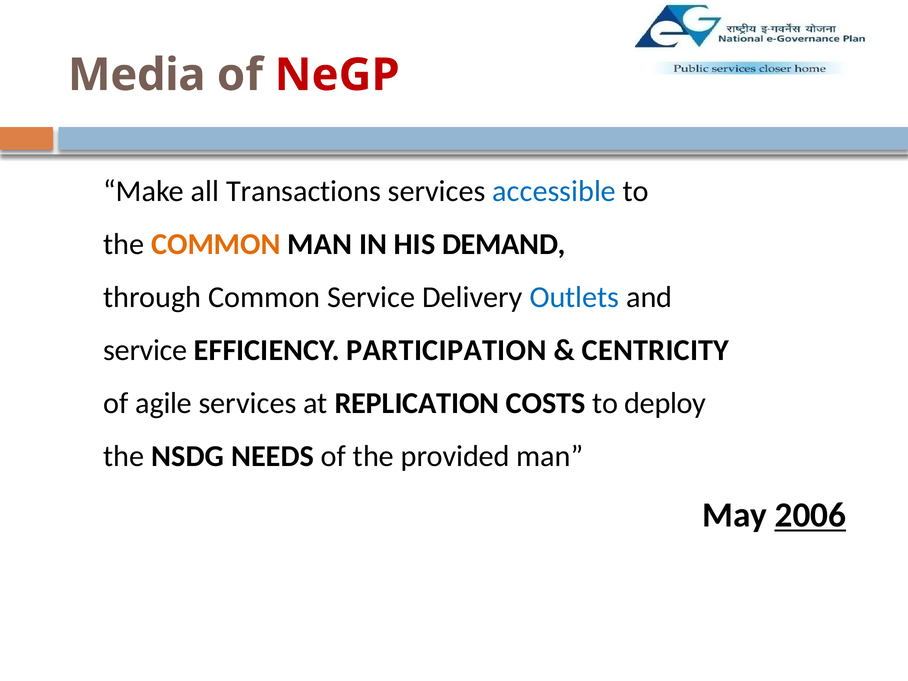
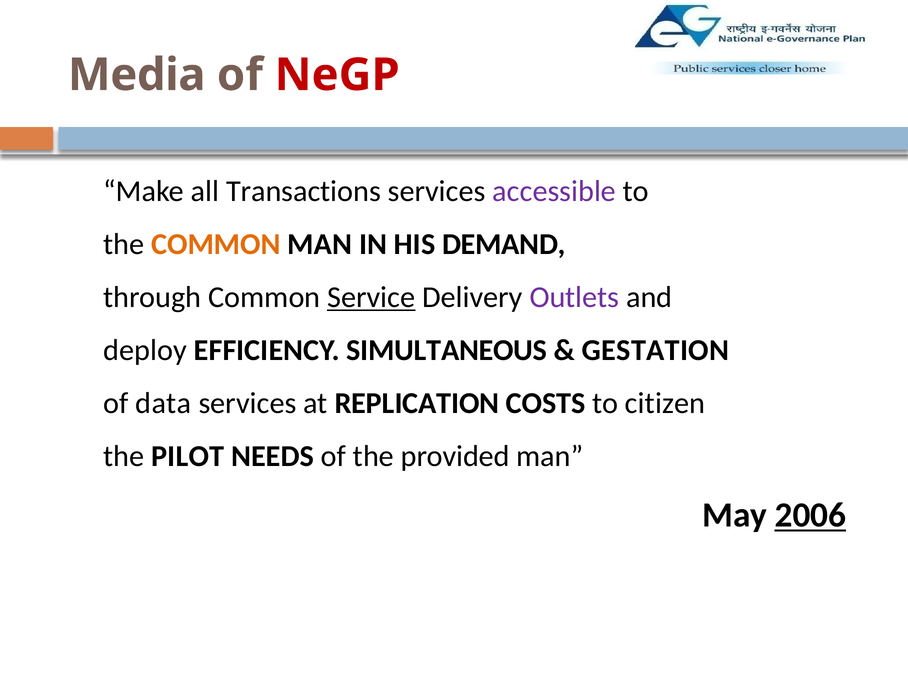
accessible colour: blue -> purple (554, 191)
Service underline: none -> present (371, 297)
Outlets colour: blue -> purple (574, 297)
service: service -> deploy (145, 350)
PARTICIPATION: PARTICIPATION -> SIMULTANEOUS (447, 350)
CENTRICITY: CENTRICITY -> GESTATION (655, 350)
agile: agile -> data (163, 403)
deploy: deploy -> citizen (665, 403)
NSDG: NSDG -> PILOT (188, 456)
